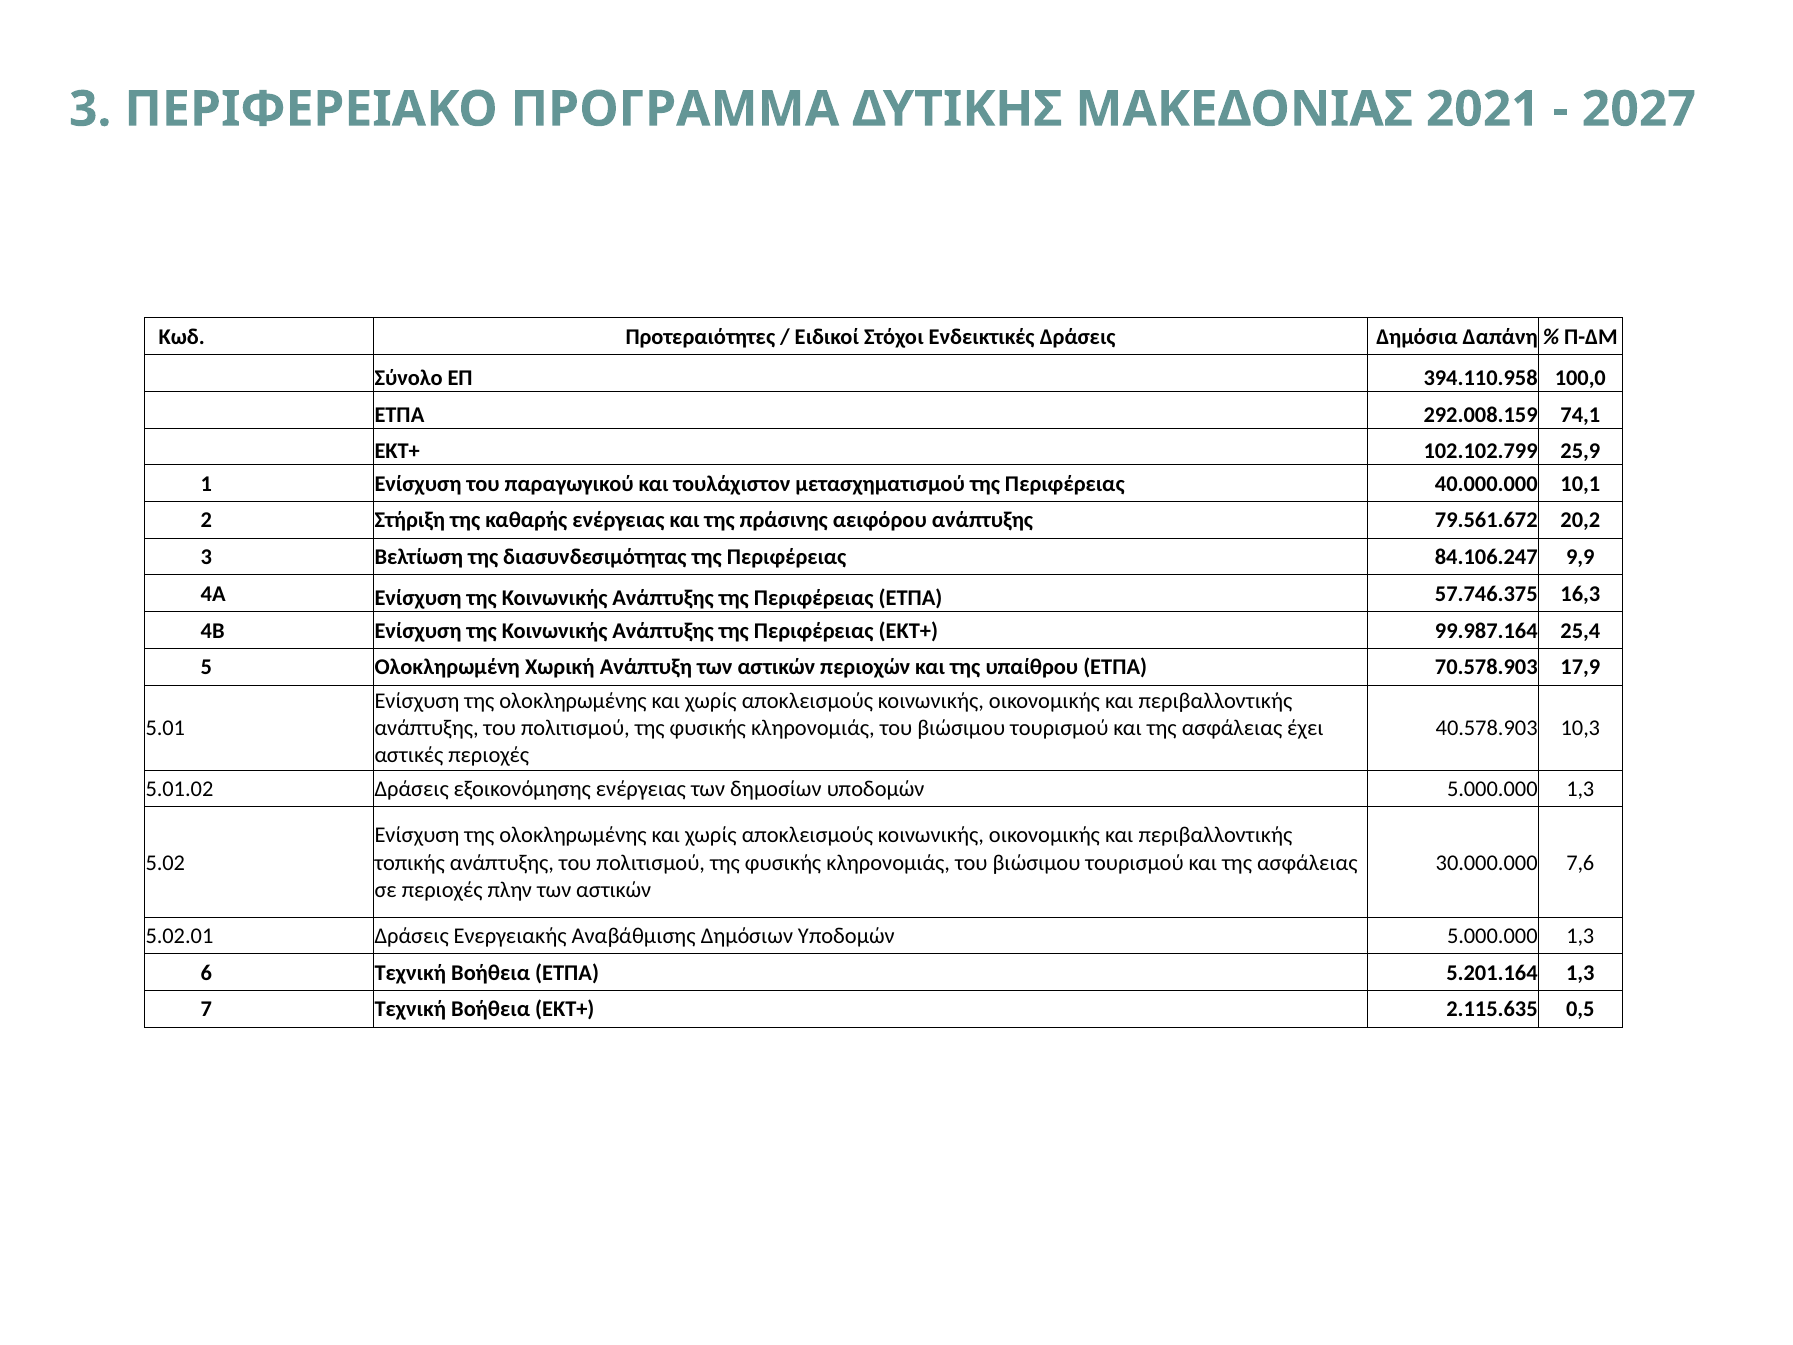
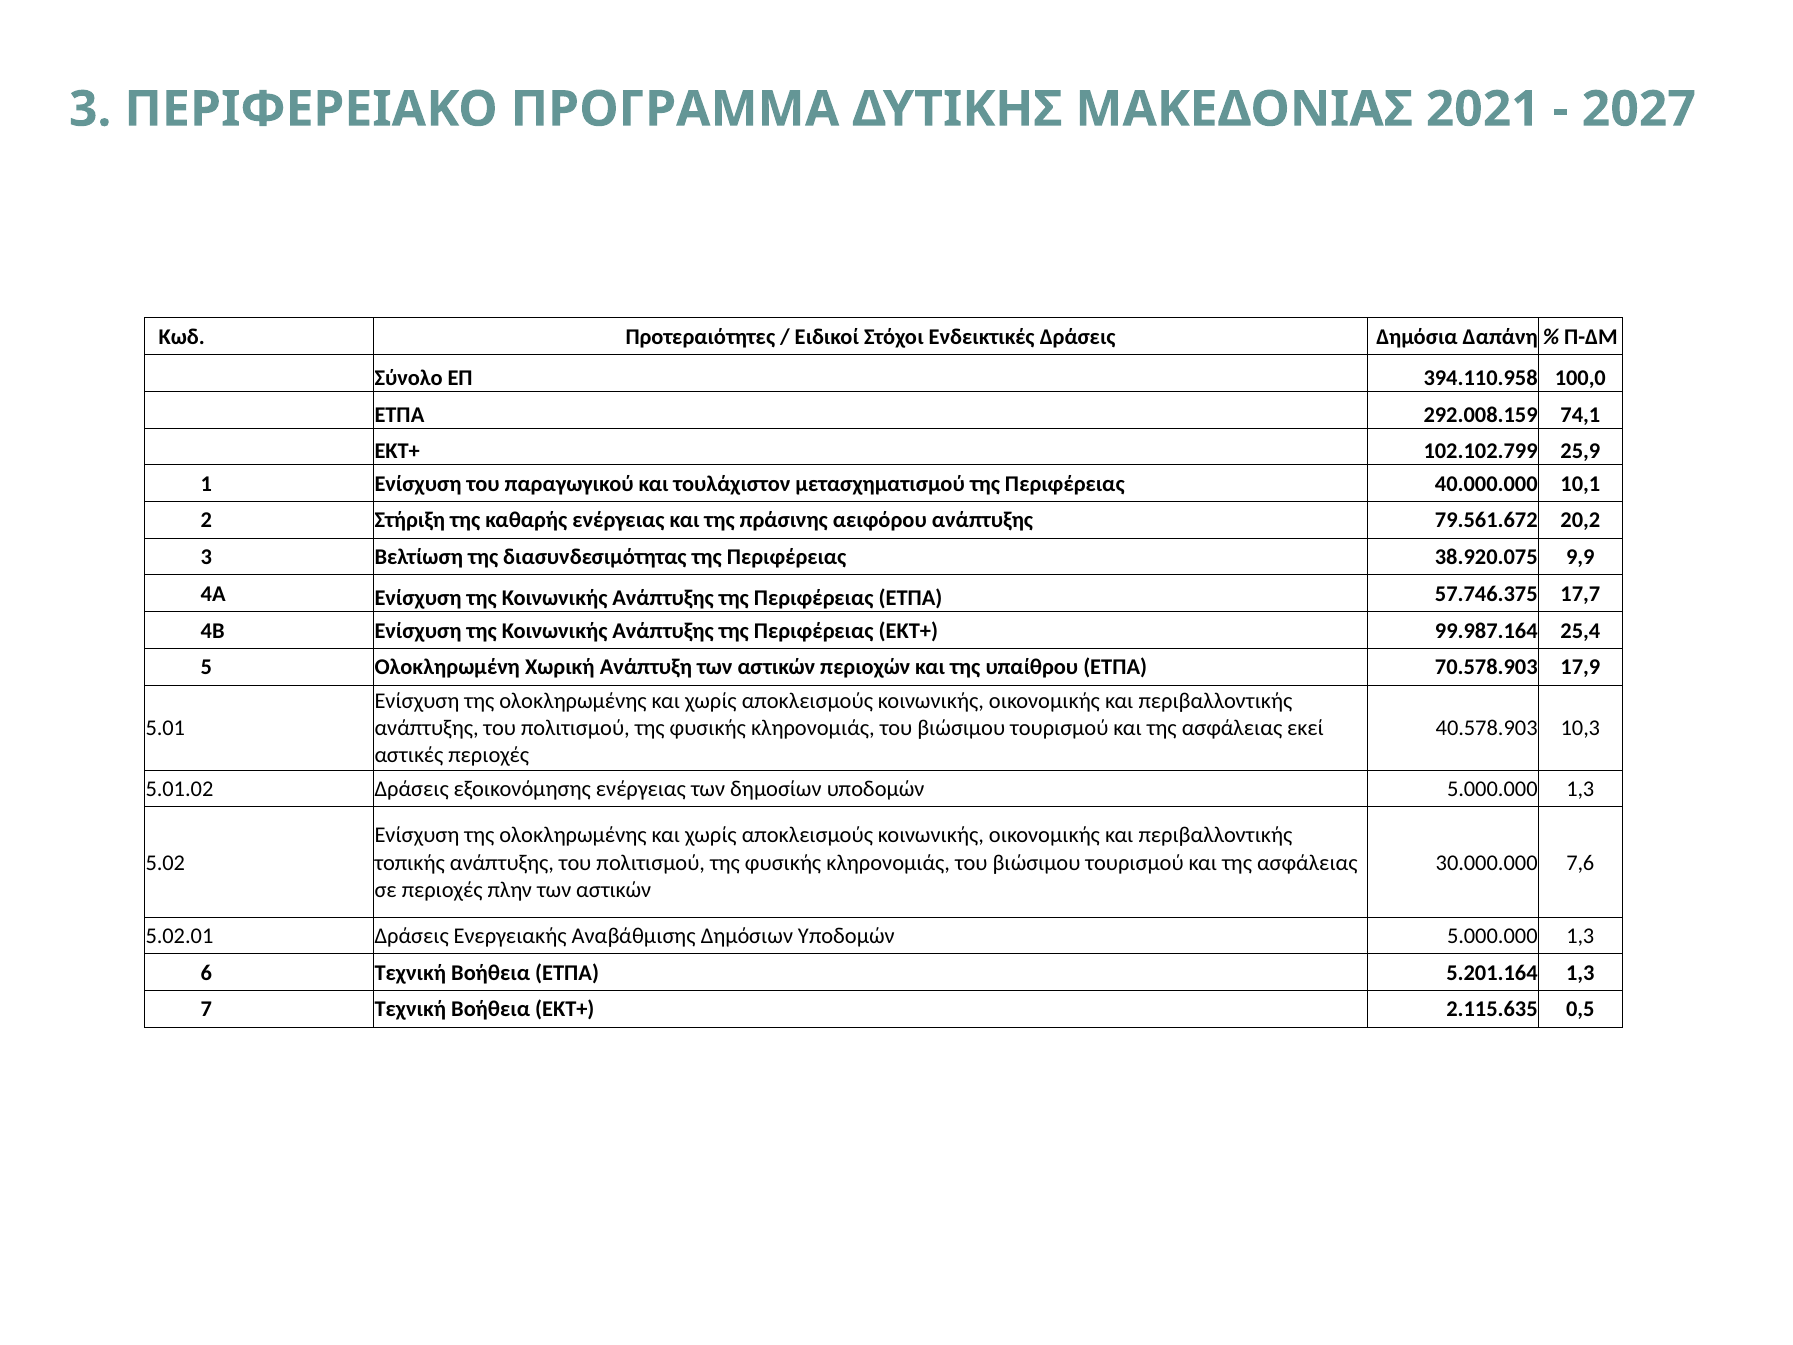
84.106.247: 84.106.247 -> 38.920.075 (1486, 557)
16,3: 16,3 -> 17,7 (1580, 594)
έχει: έχει -> εκεί (1306, 728)
